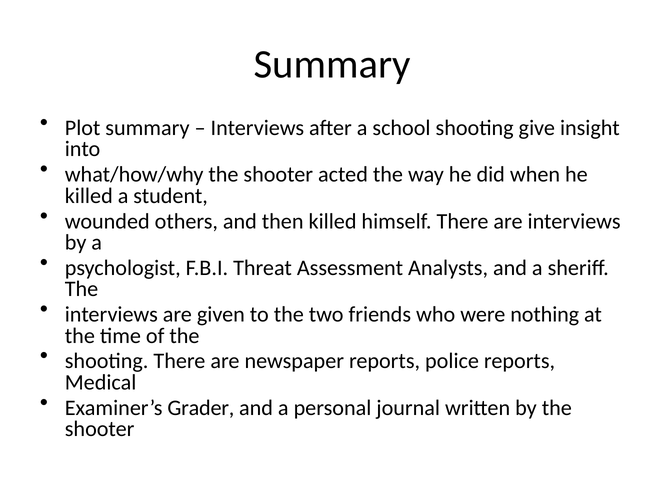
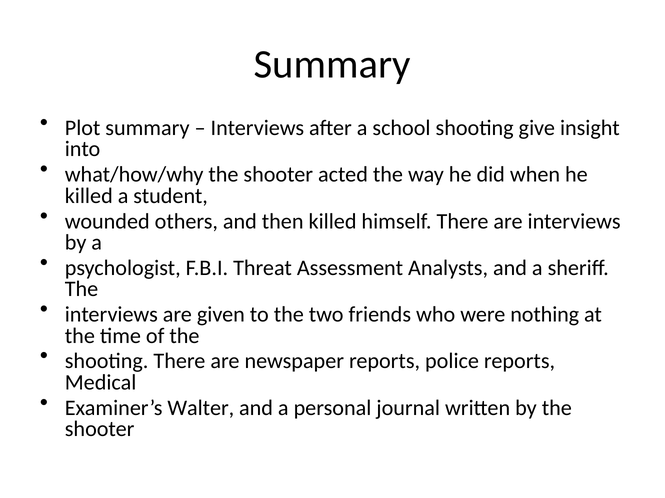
Grader: Grader -> Walter (201, 408)
